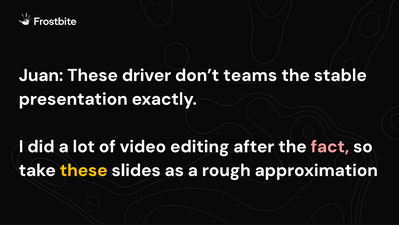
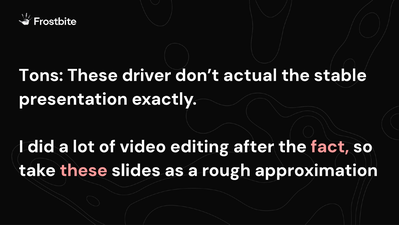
Juan: Juan -> Tons (41, 75)
teams: teams -> actual (250, 75)
these colour: yellow -> pink (84, 170)
